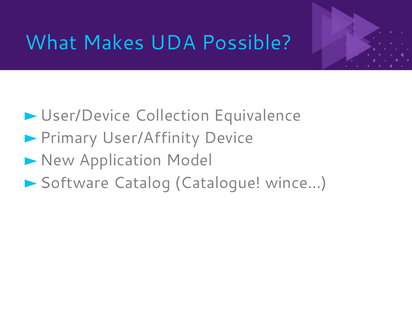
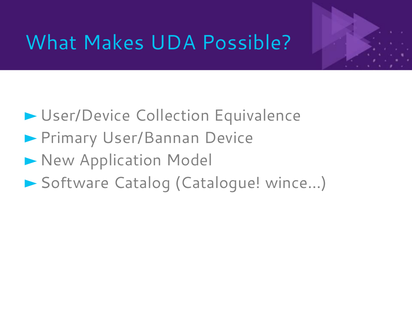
User/Affinity: User/Affinity -> User/Bannan (151, 138)
